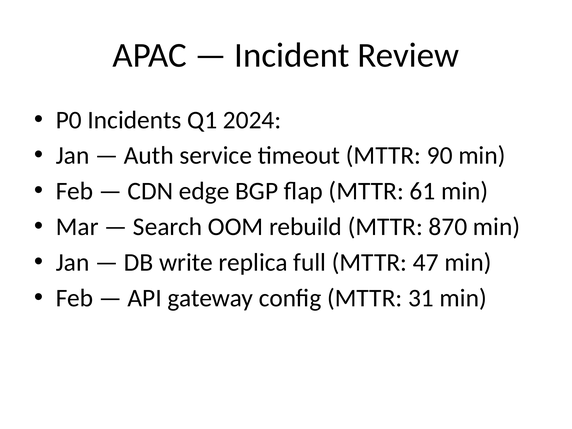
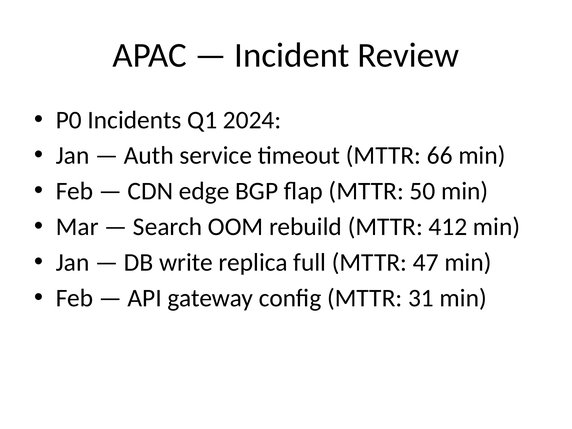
90: 90 -> 66 (440, 156)
61: 61 -> 50 (422, 191)
870: 870 -> 412 (448, 227)
